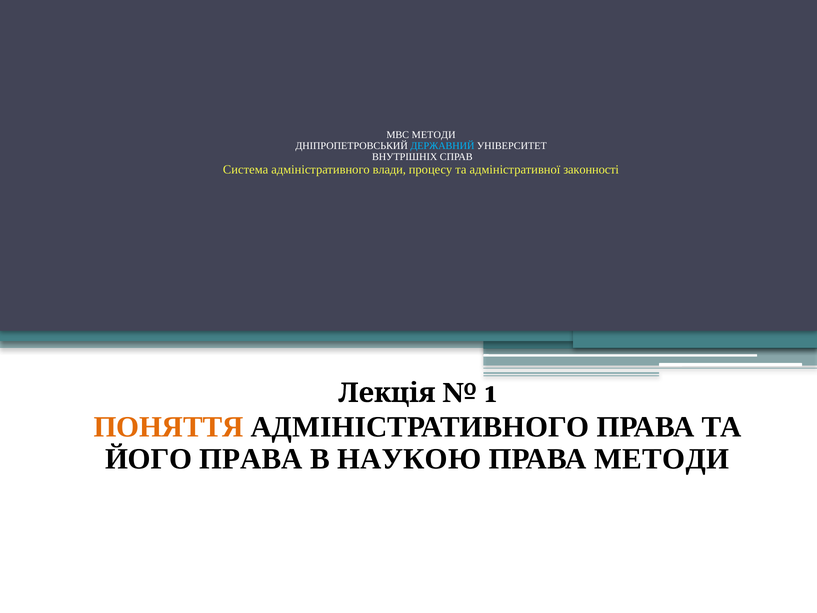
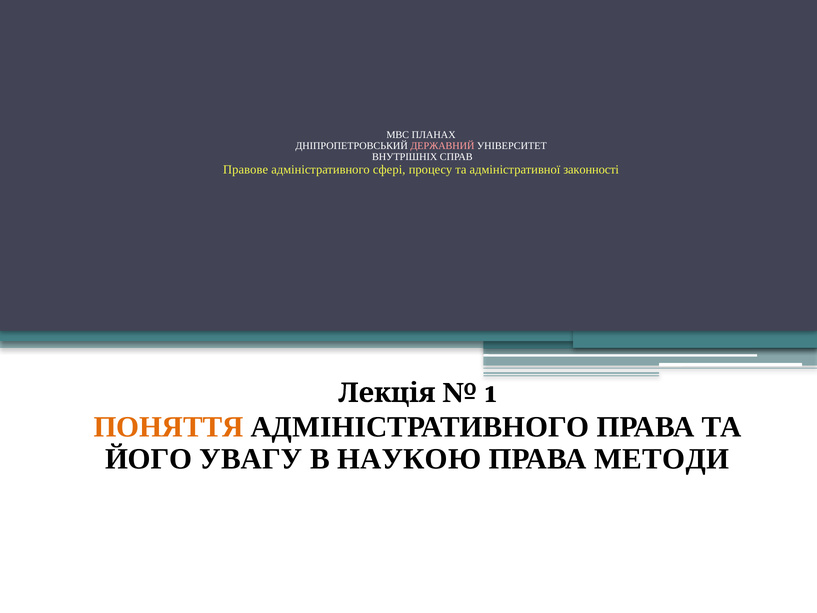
МВС МЕТОДИ: МЕТОДИ -> ПЛАНАХ (434, 135)
ДЕРЖАВНИЙ colour: light blue -> pink (442, 146)
Система: Система -> Правове (246, 170)
влади: влади -> сфері (389, 170)
ЙОГО ПРАВА: ПРАВА -> УВАГУ (251, 459)
